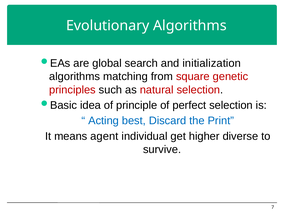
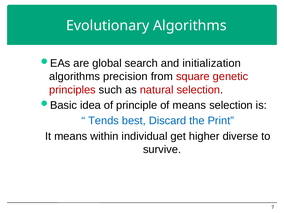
matching: matching -> precision (125, 77)
of perfect: perfect -> means (189, 105)
Acting: Acting -> Tends (104, 121)
agent: agent -> within (104, 136)
